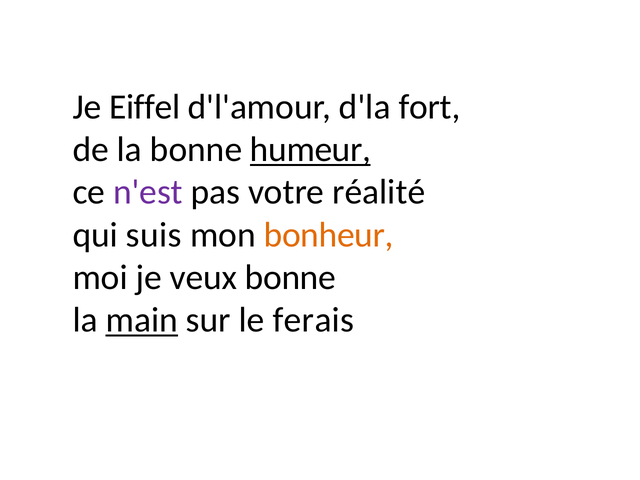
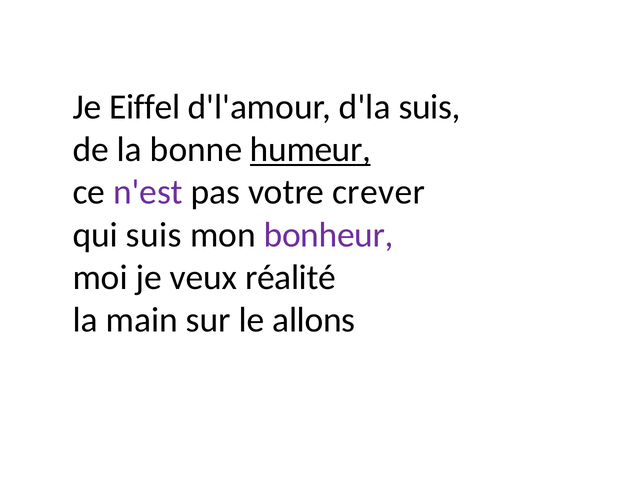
d'la fort: fort -> suis (430, 107)
réalité: réalité -> crever (379, 192)
bonheur colour: orange -> purple (329, 235)
veux bonne: bonne -> réalité (290, 278)
main underline: present -> none (142, 320)
ferais: ferais -> allons (314, 320)
